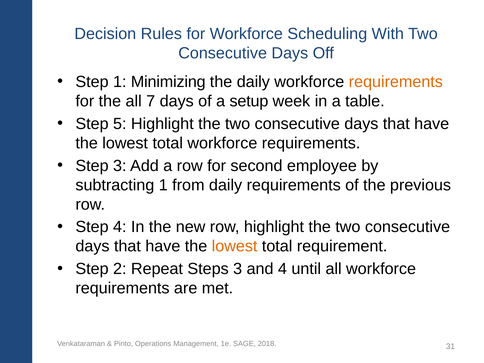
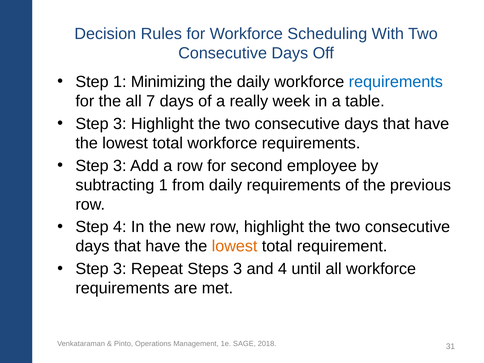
requirements colour: orange -> blue (396, 82)
setup: setup -> really (249, 101)
5: 5 -> 3 (120, 124)
2: 2 -> 3 (120, 269)
